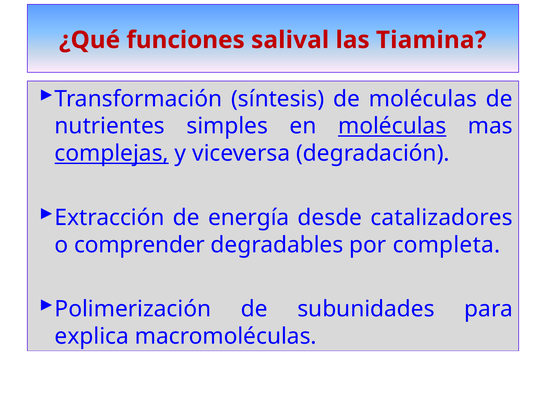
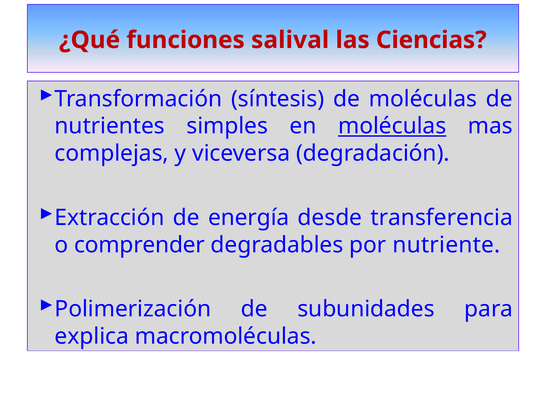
Tiamina: Tiamina -> Ciencias (431, 40)
complejas underline: present -> none (112, 154)
catalizadores: catalizadores -> transferencia (442, 218)
completa: completa -> nutriente (446, 245)
